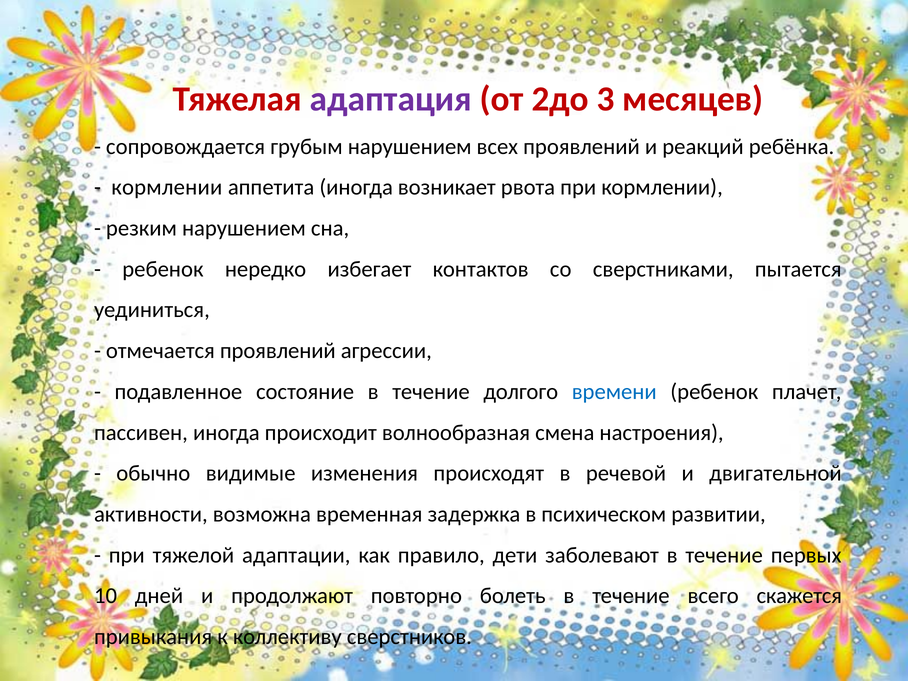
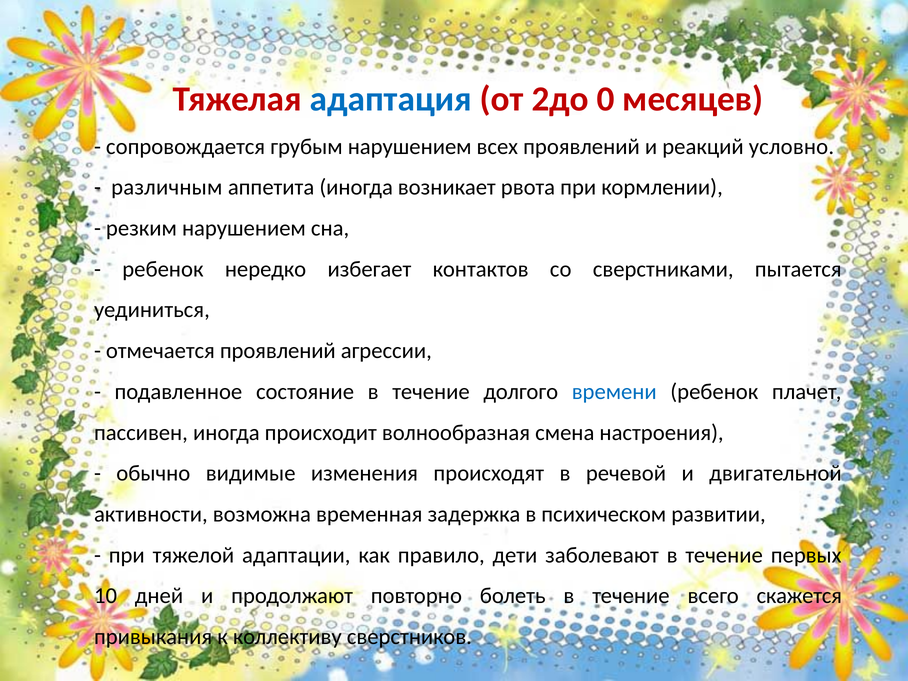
адаптация colour: purple -> blue (391, 99)
3: 3 -> 0 (605, 99)
ребёнка: ребёнка -> условно (791, 147)
кормлении: кормлении -> различным (167, 187)
